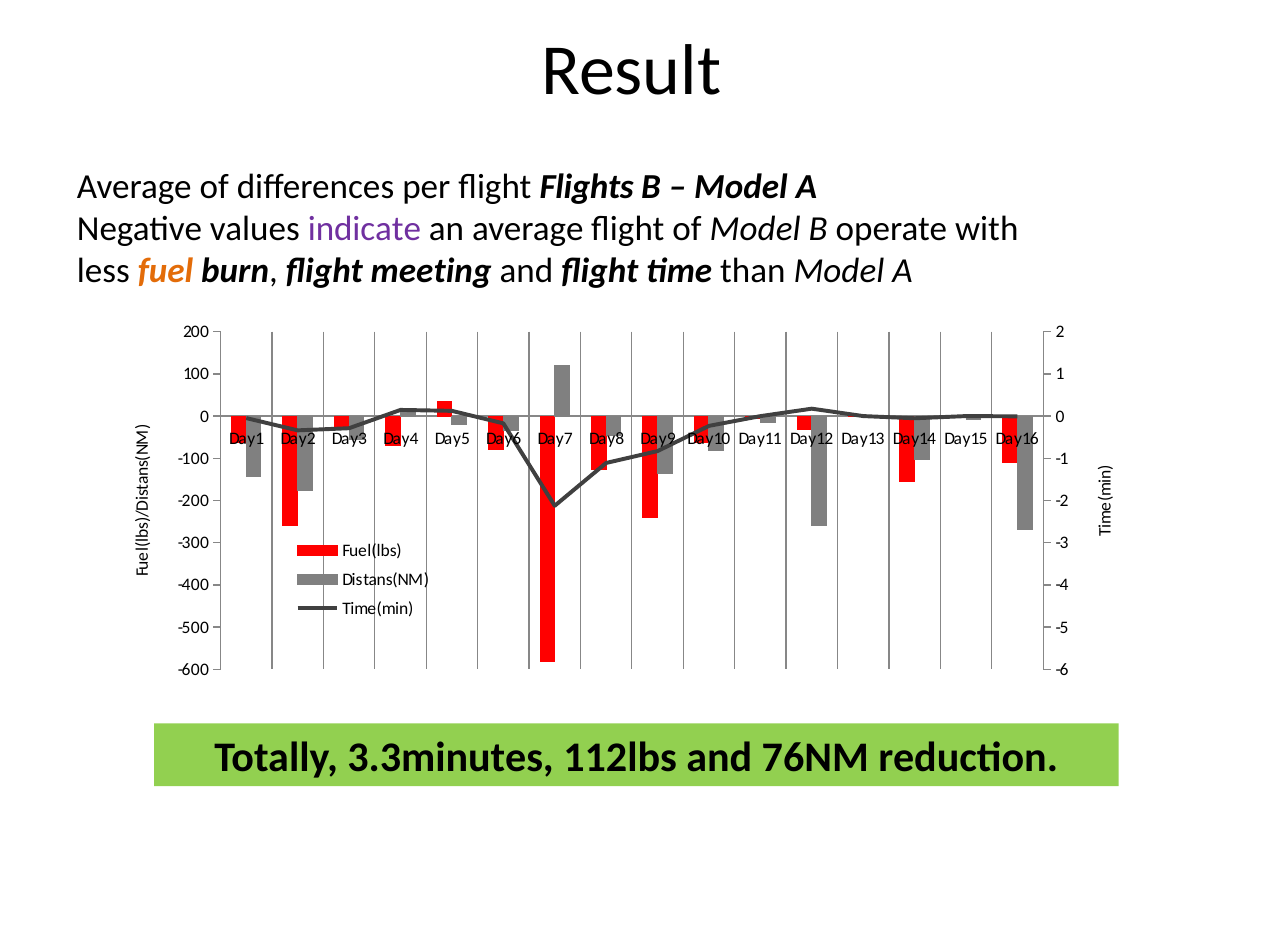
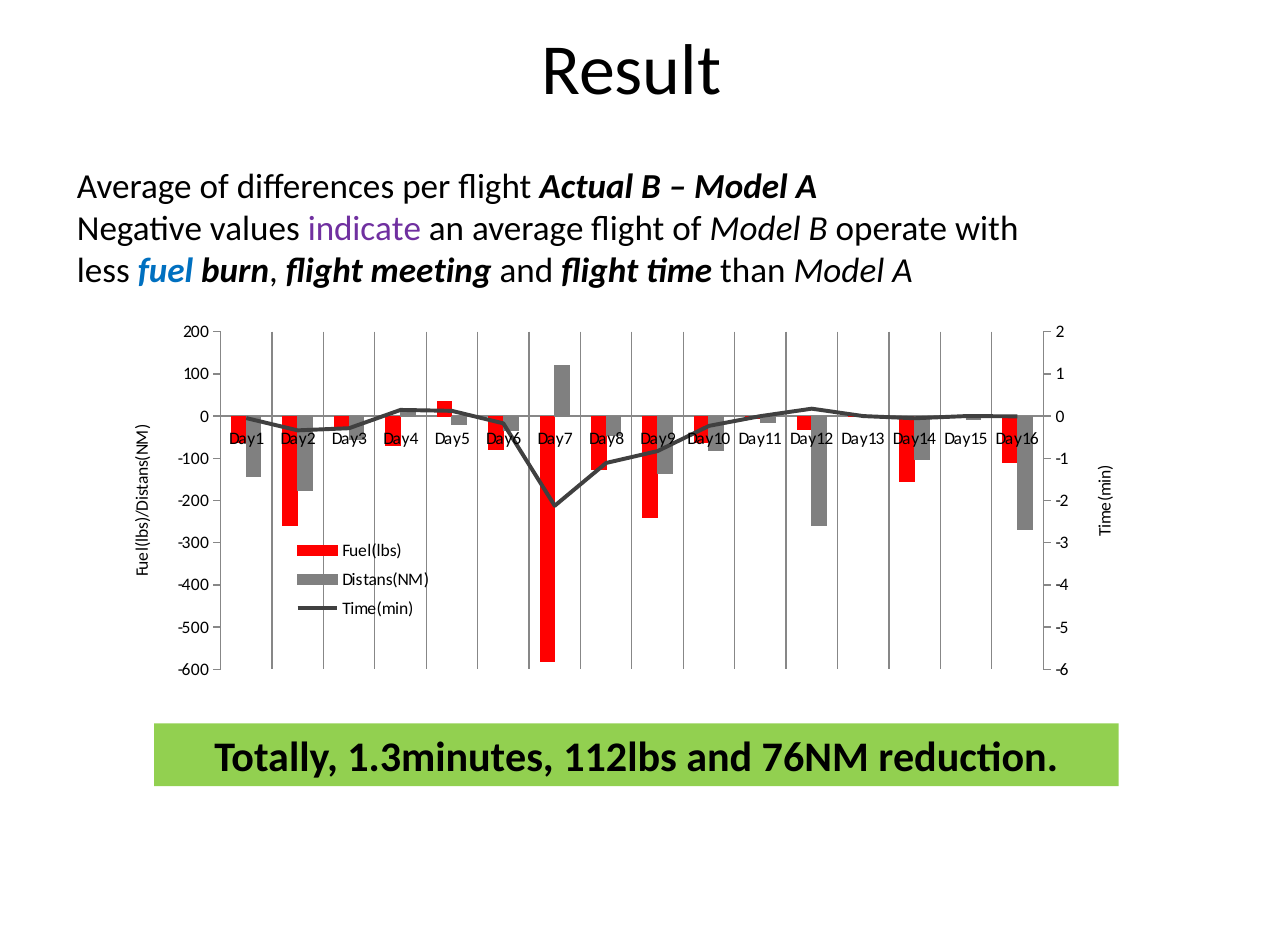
Flights: Flights -> Actual (586, 187)
fuel colour: orange -> blue (166, 271)
3.3minutes: 3.3minutes -> 1.3minutes (451, 758)
